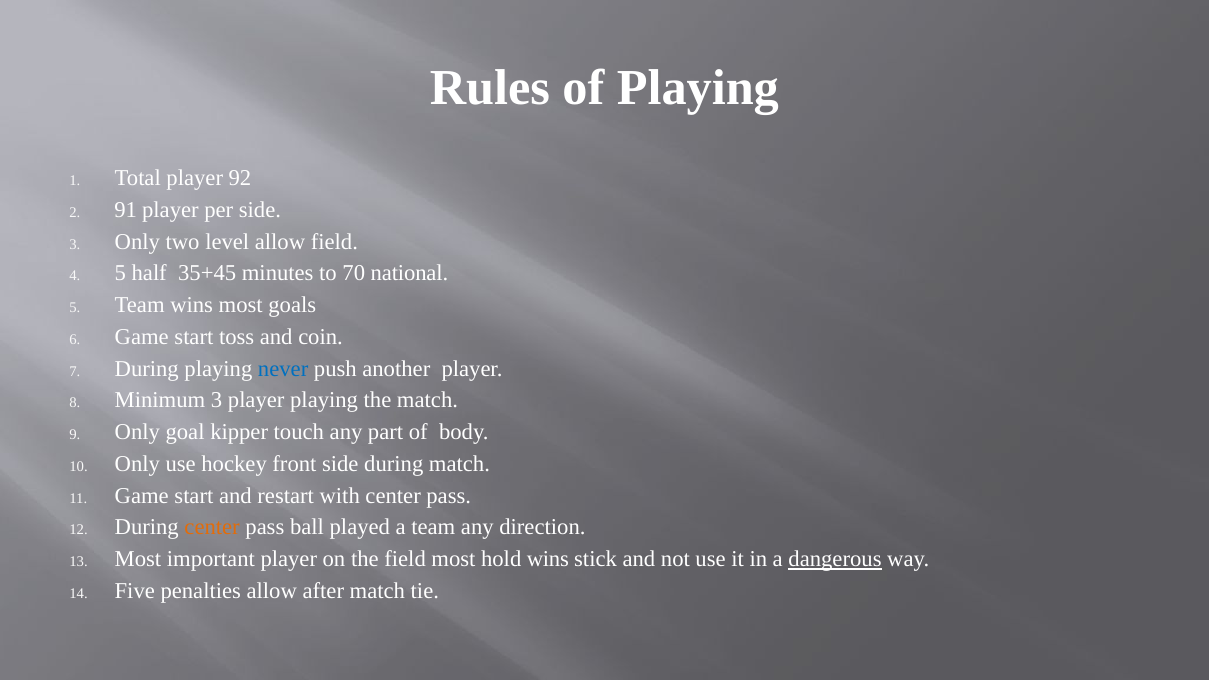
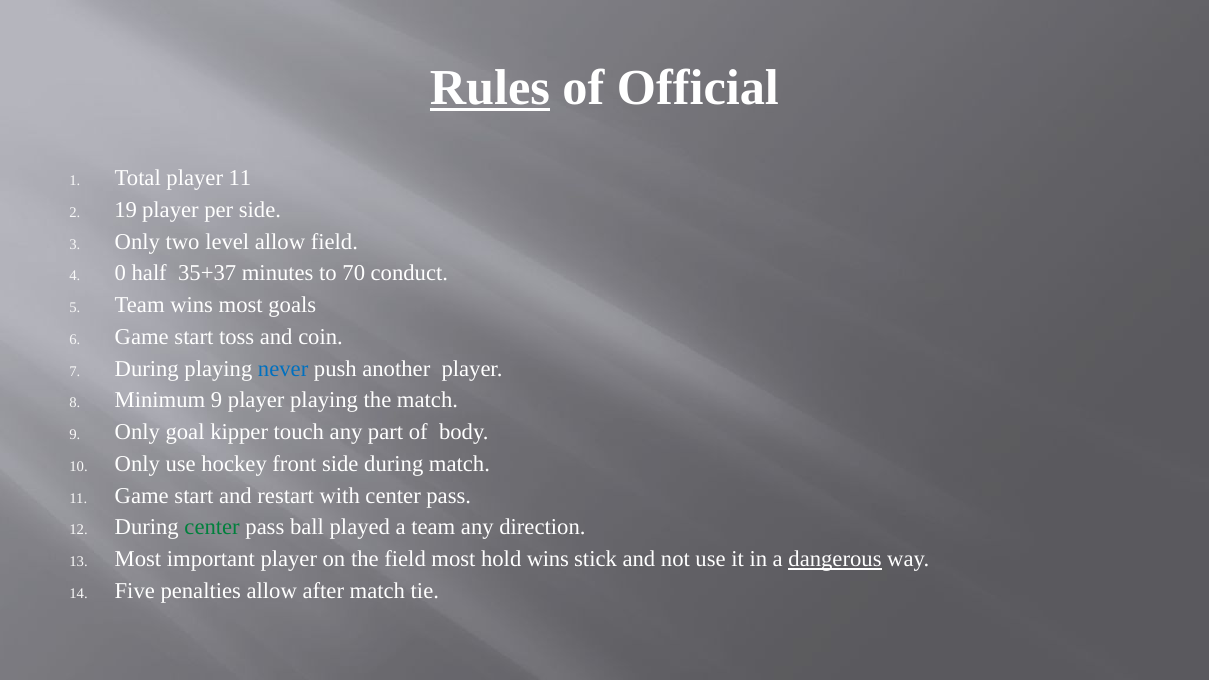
Rules underline: none -> present (490, 87)
of Playing: Playing -> Official (698, 87)
player 92: 92 -> 11 (240, 178)
91: 91 -> 19 (126, 210)
5: 5 -> 0 (120, 274)
35+45: 35+45 -> 35+37 (207, 274)
national: national -> conduct (409, 274)
Minimum 3: 3 -> 9 (217, 400)
center colour: orange -> green (212, 527)
